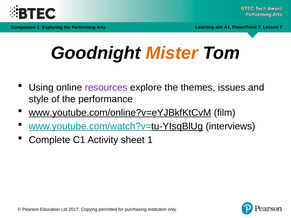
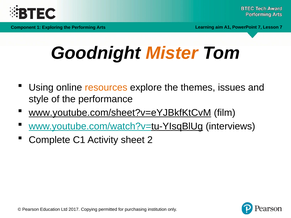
resources colour: purple -> orange (106, 88)
www.youtube.com/online?v=eYJBkfKtCvM: www.youtube.com/online?v=eYJBkfKtCvM -> www.youtube.com/sheet?v=eYJBkfKtCvM (120, 113)
sheet 1: 1 -> 2 (150, 140)
